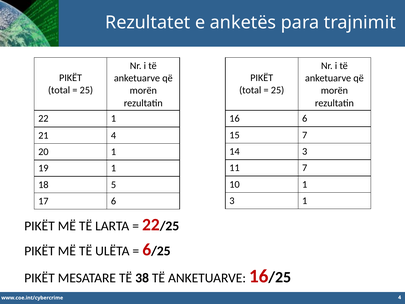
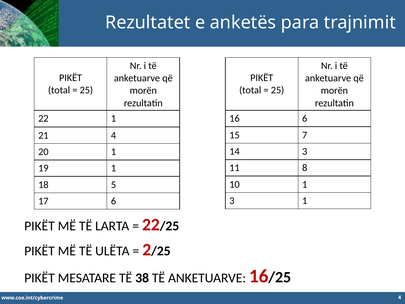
11 7: 7 -> 8 (305, 168)
6: 6 -> 2 (147, 250)
